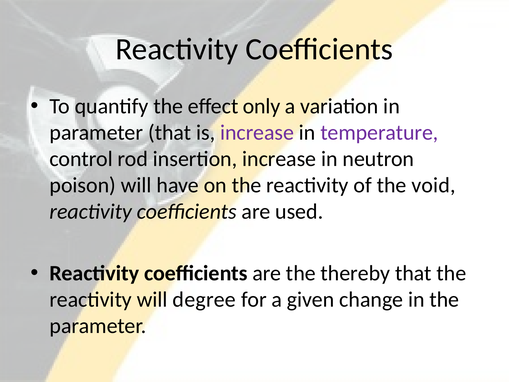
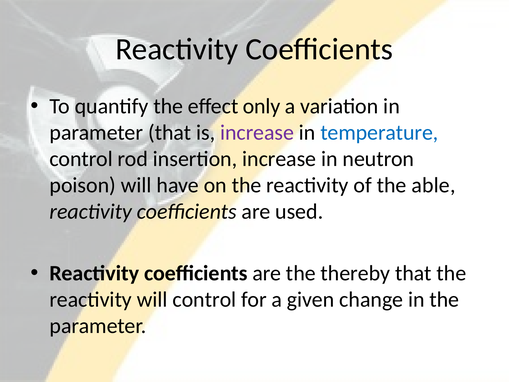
temperature colour: purple -> blue (379, 133)
void: void -> able (433, 185)
will degree: degree -> control (204, 300)
